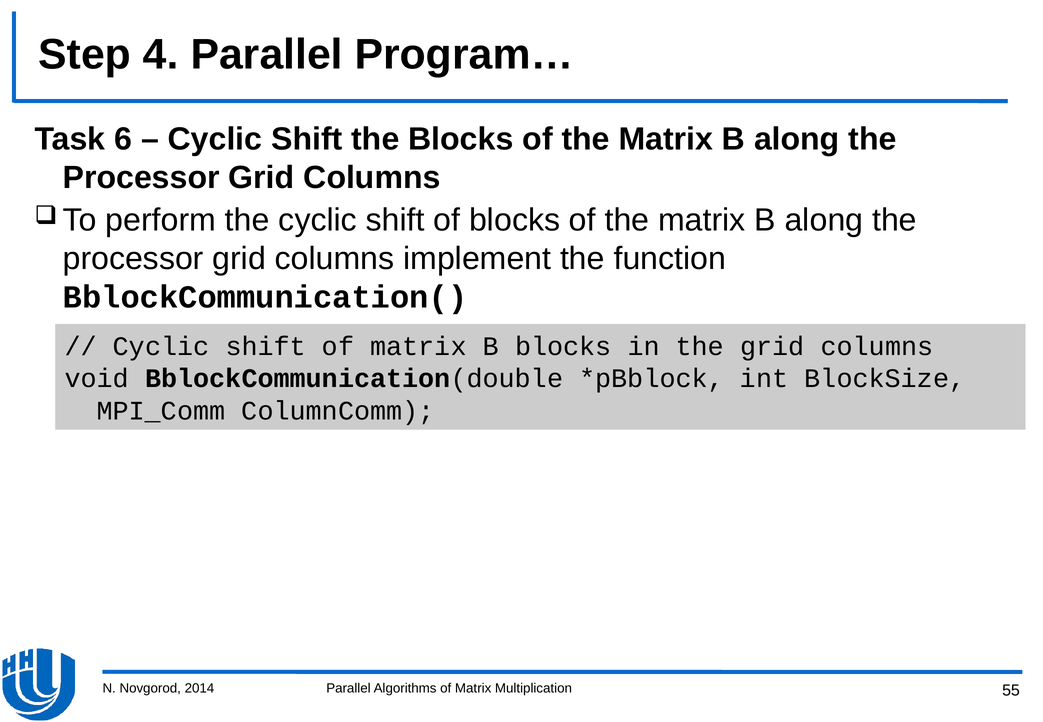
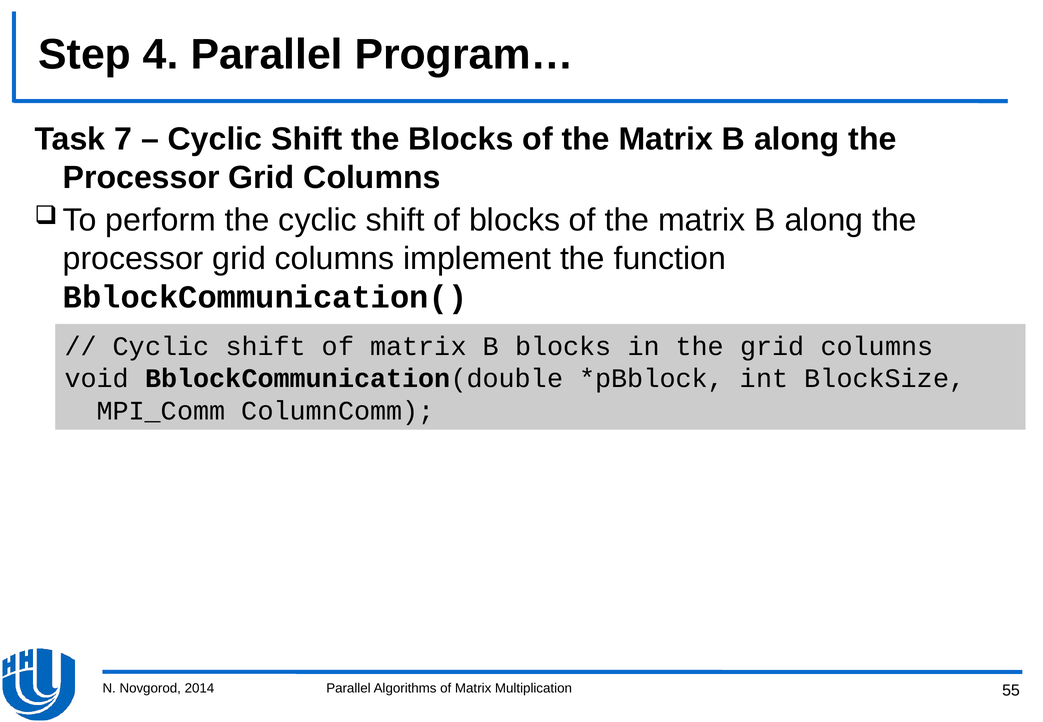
6: 6 -> 7 (123, 139)
